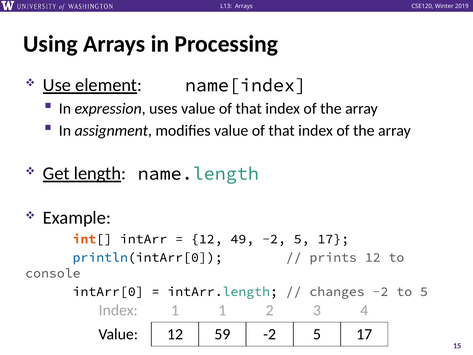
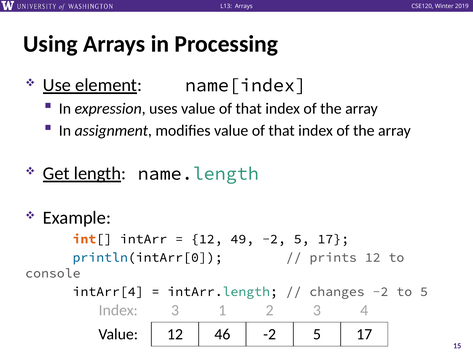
intArr[0: intArr[0 -> intArr[4 (108, 291)
Index 1: 1 -> 3 (175, 310)
59: 59 -> 46 (222, 334)
